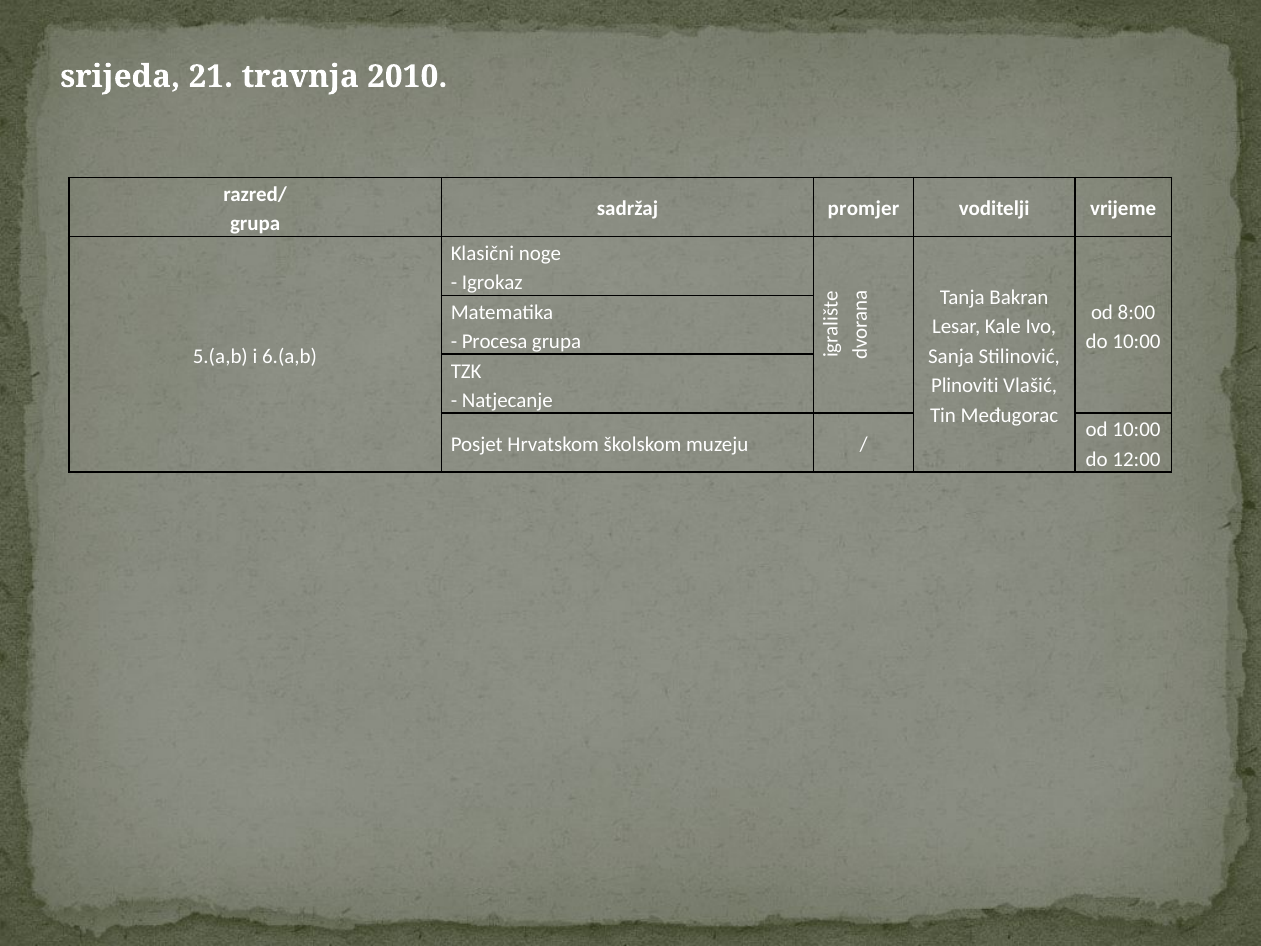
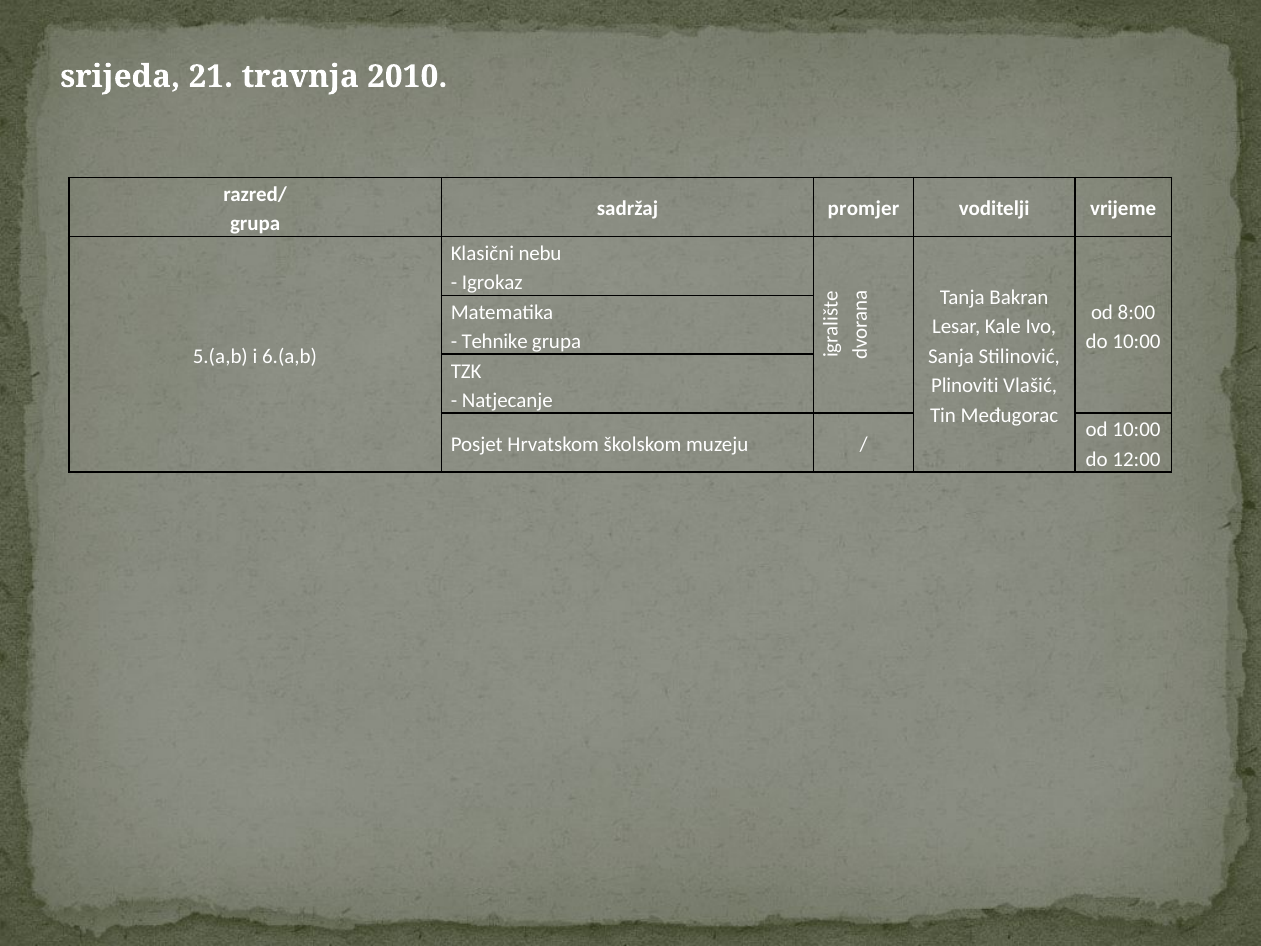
noge: noge -> nebu (540, 253)
Procesa: Procesa -> Tehnike (495, 341)
